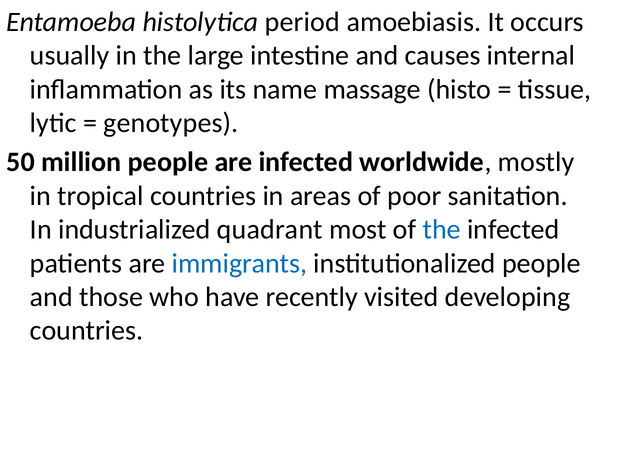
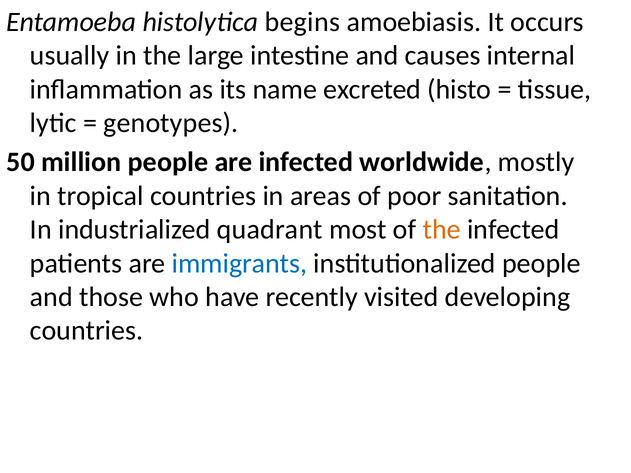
period: period -> begins (302, 22)
massage: massage -> excreted (372, 89)
the colour: blue -> orange (442, 230)
